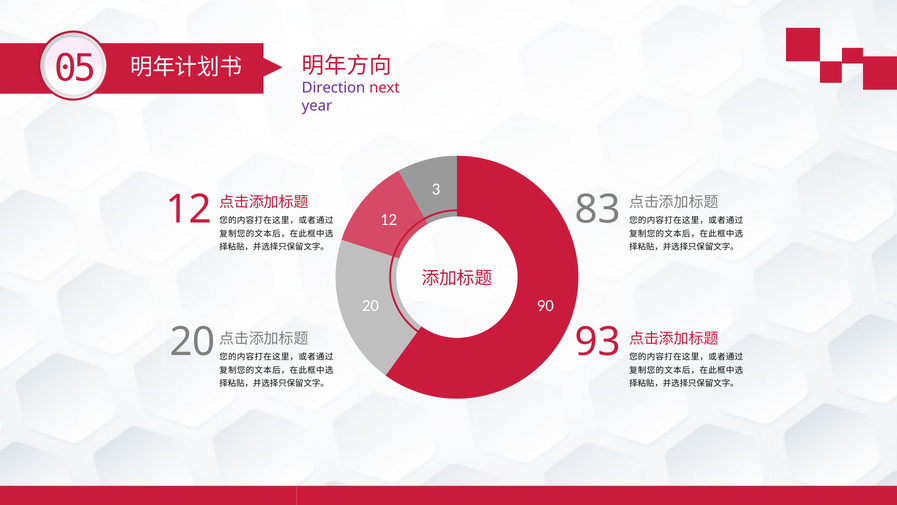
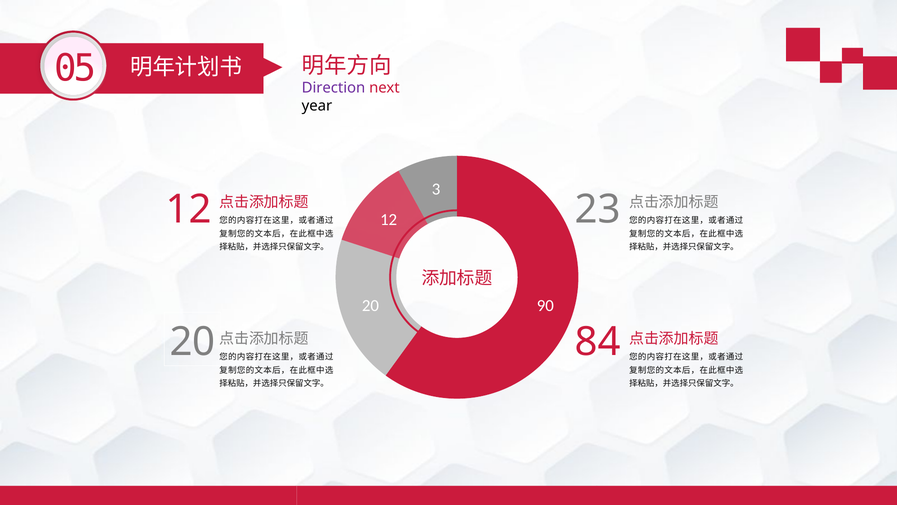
year colour: purple -> black (317, 106)
83: 83 -> 23 (598, 209)
93: 93 -> 84 (598, 342)
